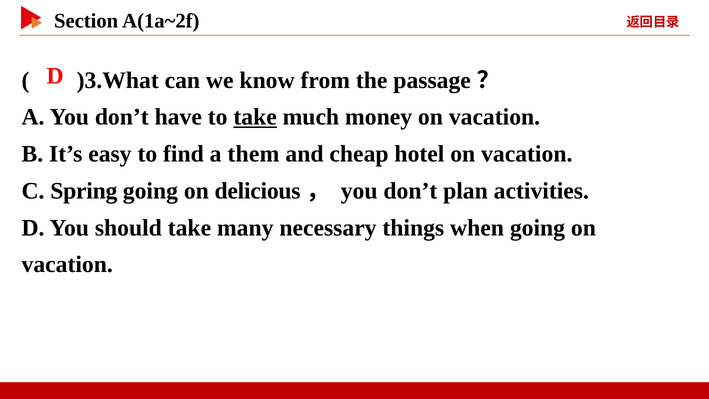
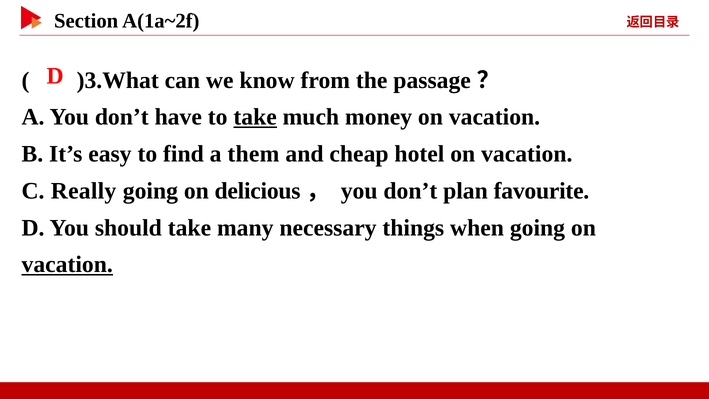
Spring: Spring -> Really (84, 191)
activities: activities -> favourite (541, 191)
vacation underline: none -> present (67, 265)
